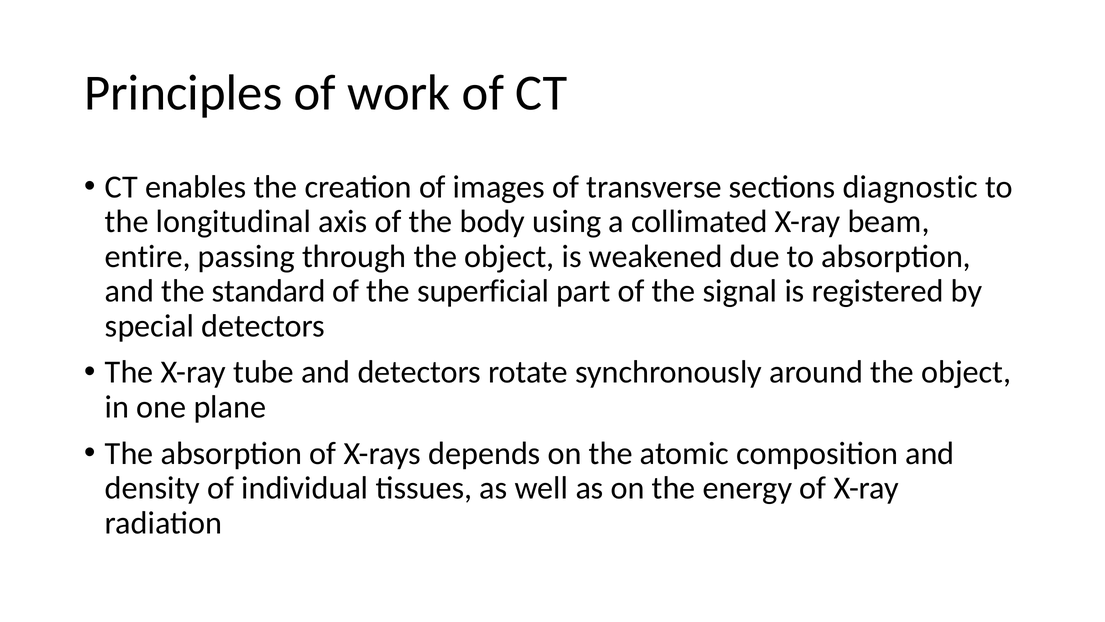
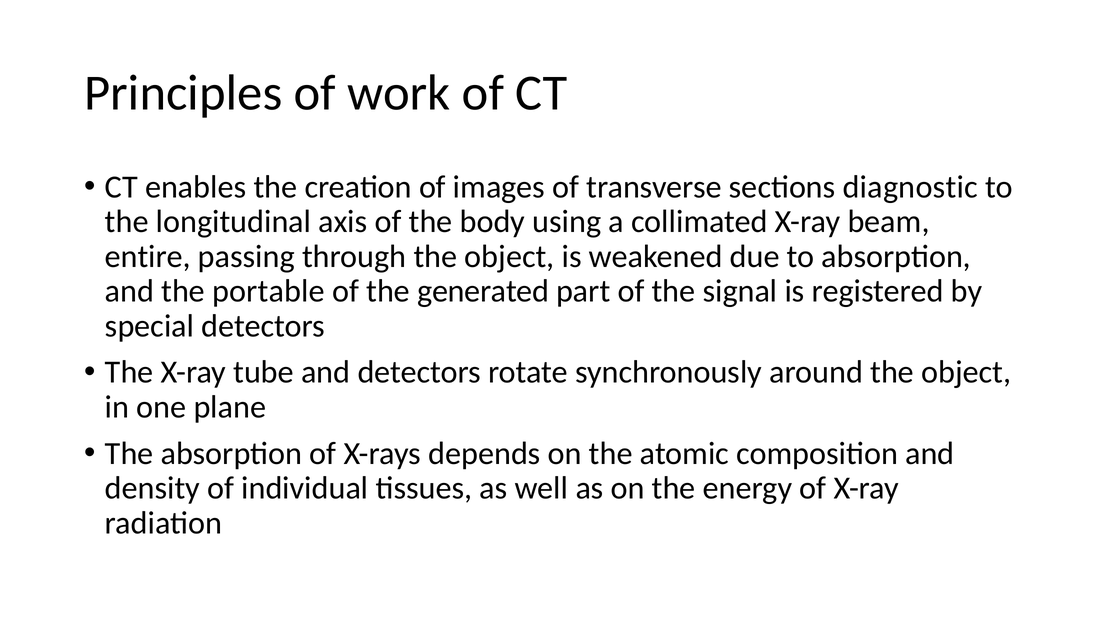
standard: standard -> portable (269, 291)
superficial: superficial -> generated (483, 291)
